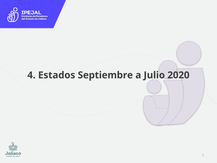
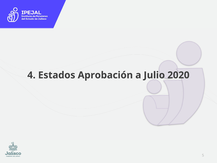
Septiembre: Septiembre -> Aprobación (105, 75)
